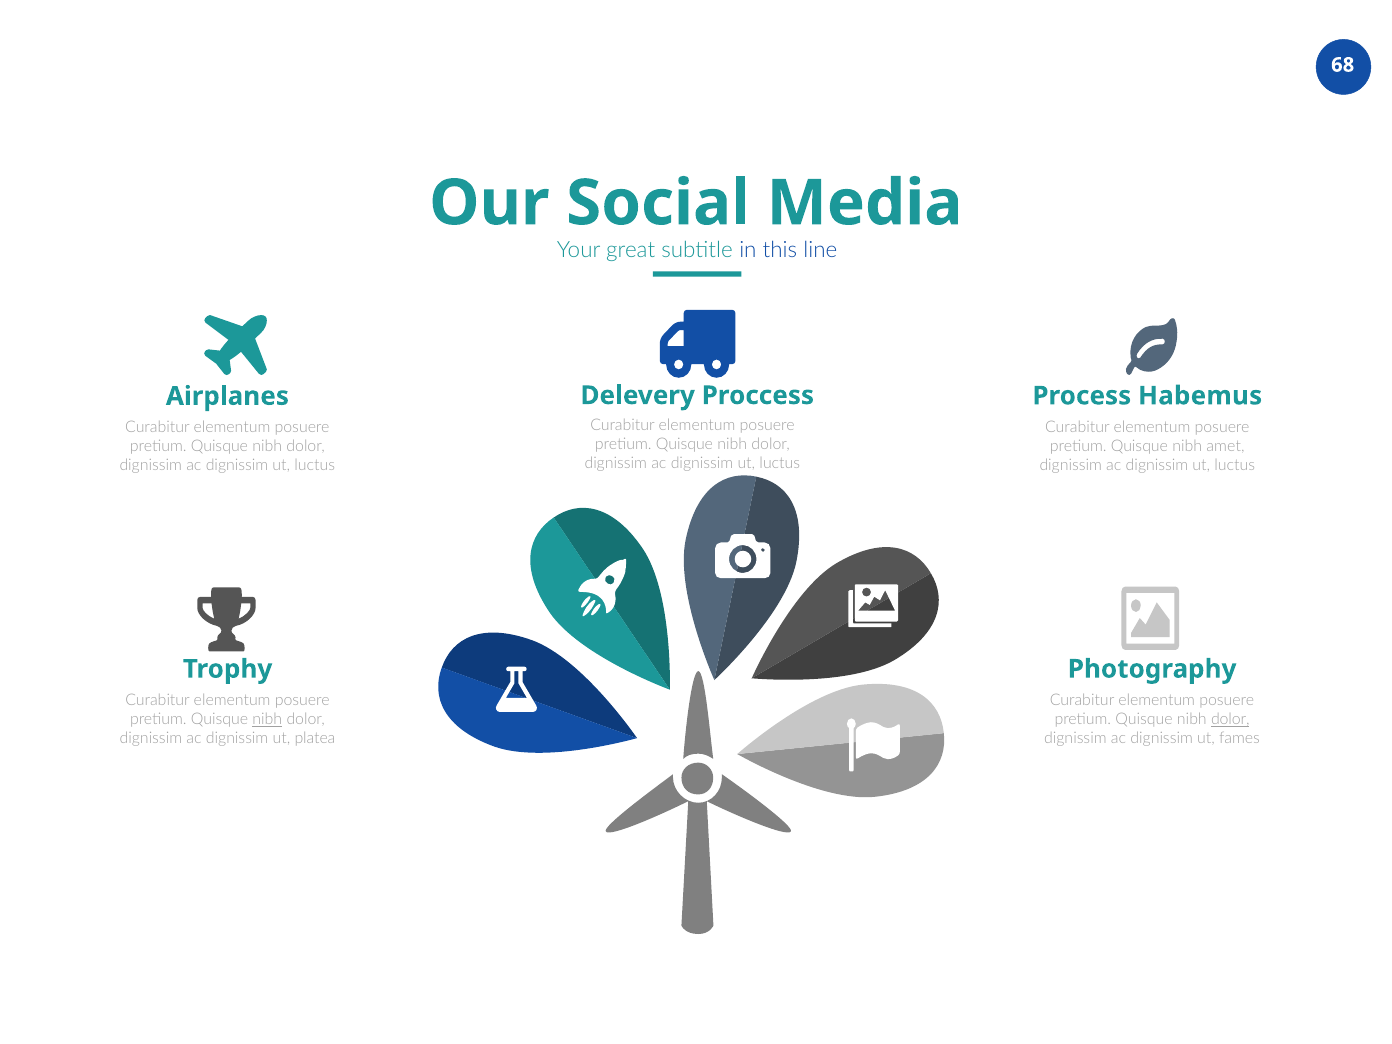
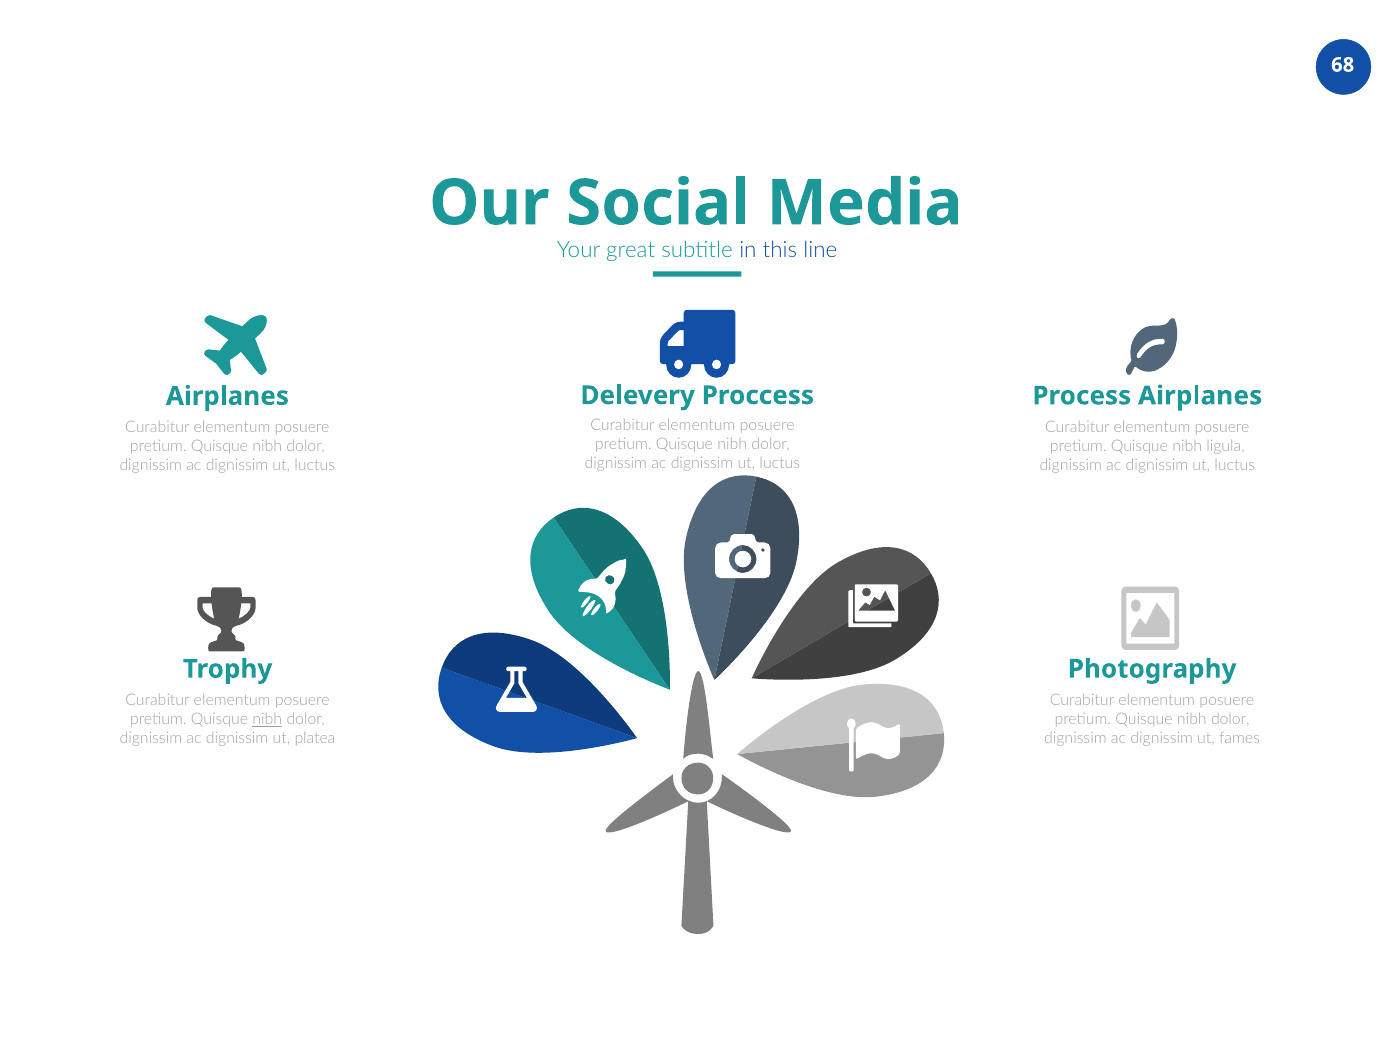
Process Habemus: Habemus -> Airplanes (1200, 396)
amet: amet -> ligula (1226, 446)
dolor underline: present -> none (1230, 719)
